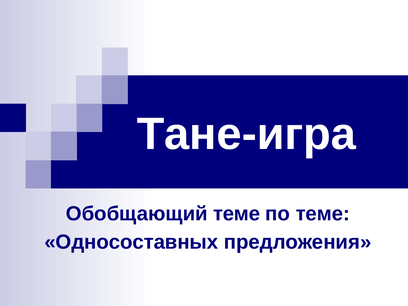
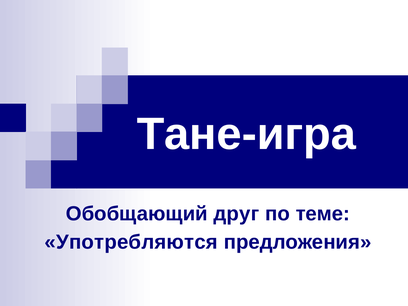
Обобщающий теме: теме -> друг (236, 214)
Односоставных: Односоставных -> Употребляются (131, 242)
